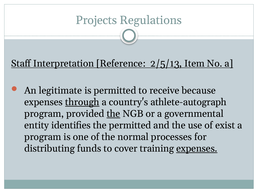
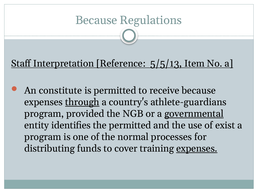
Projects: Projects -> Because (96, 20)
2/5/13: 2/5/13 -> 5/5/13 (166, 64)
legitimate: legitimate -> constitute (60, 91)
athlete-autograph: athlete-autograph -> athlete-guardians (188, 102)
the underline: present -> none (113, 114)
governmental underline: none -> present (194, 114)
